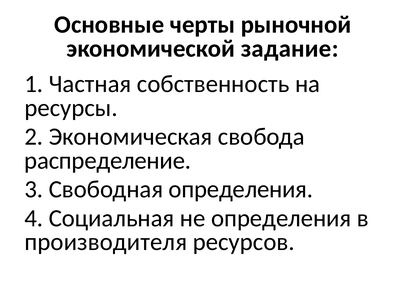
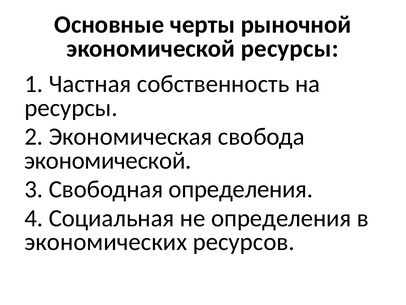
экономической задание: задание -> ресурсы (290, 48)
распределение: распределение -> экономической (108, 160)
производителя: производителя -> экономических (106, 242)
